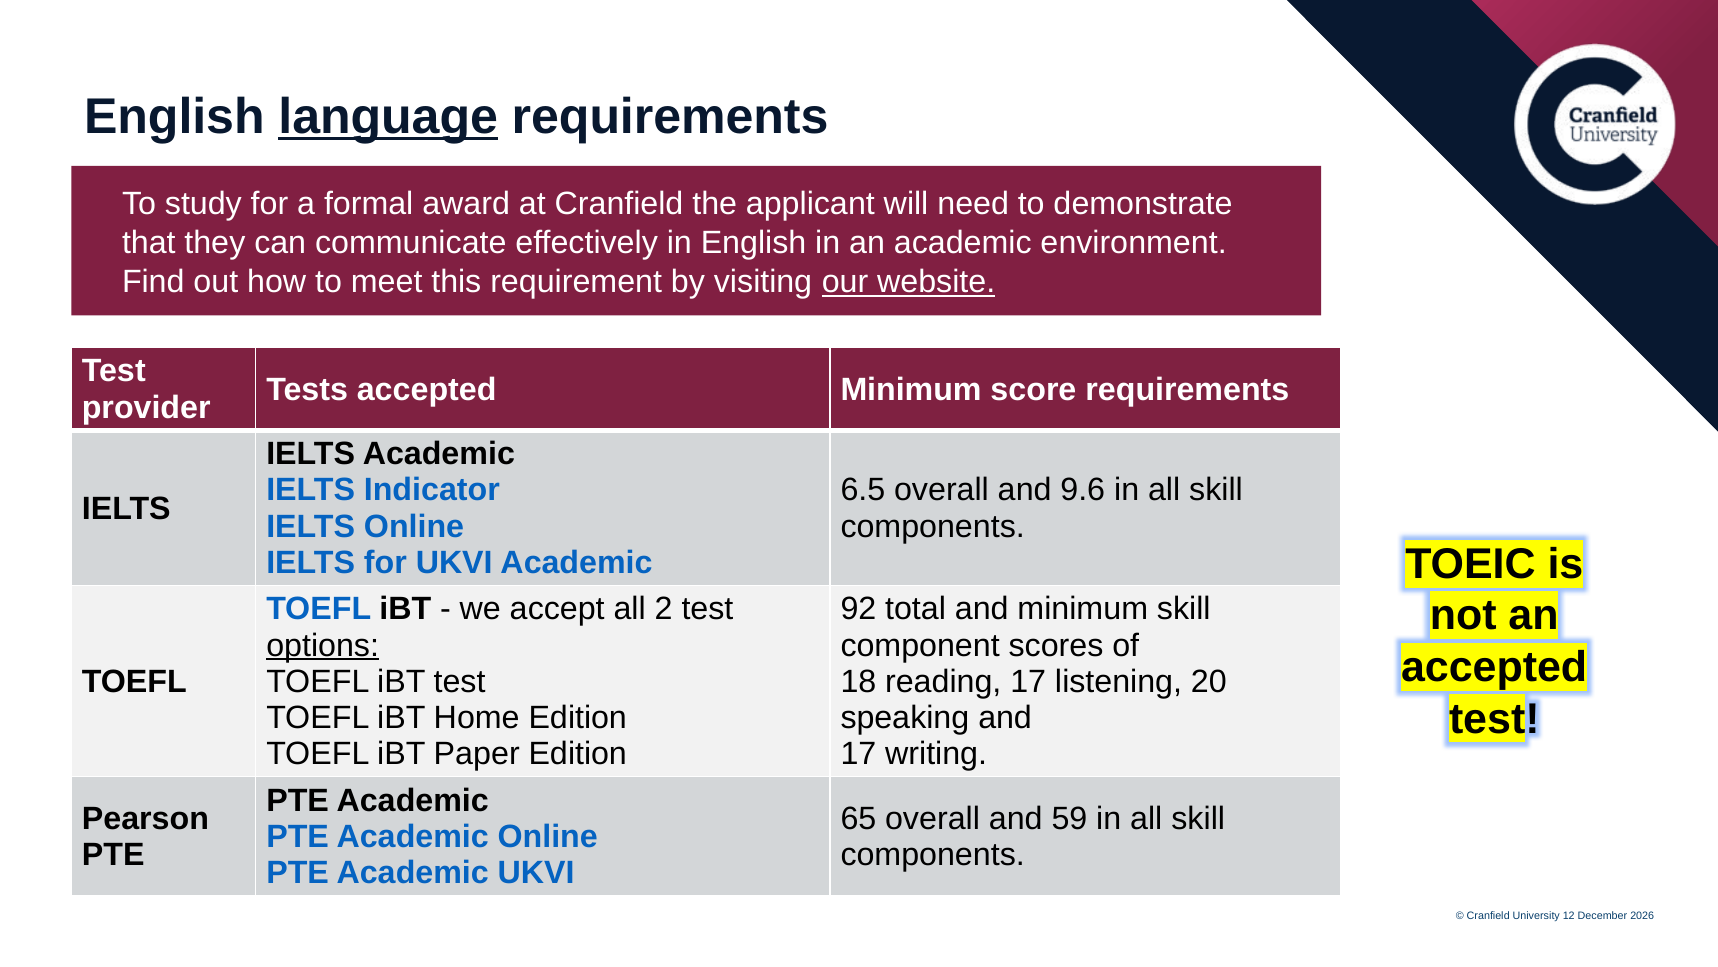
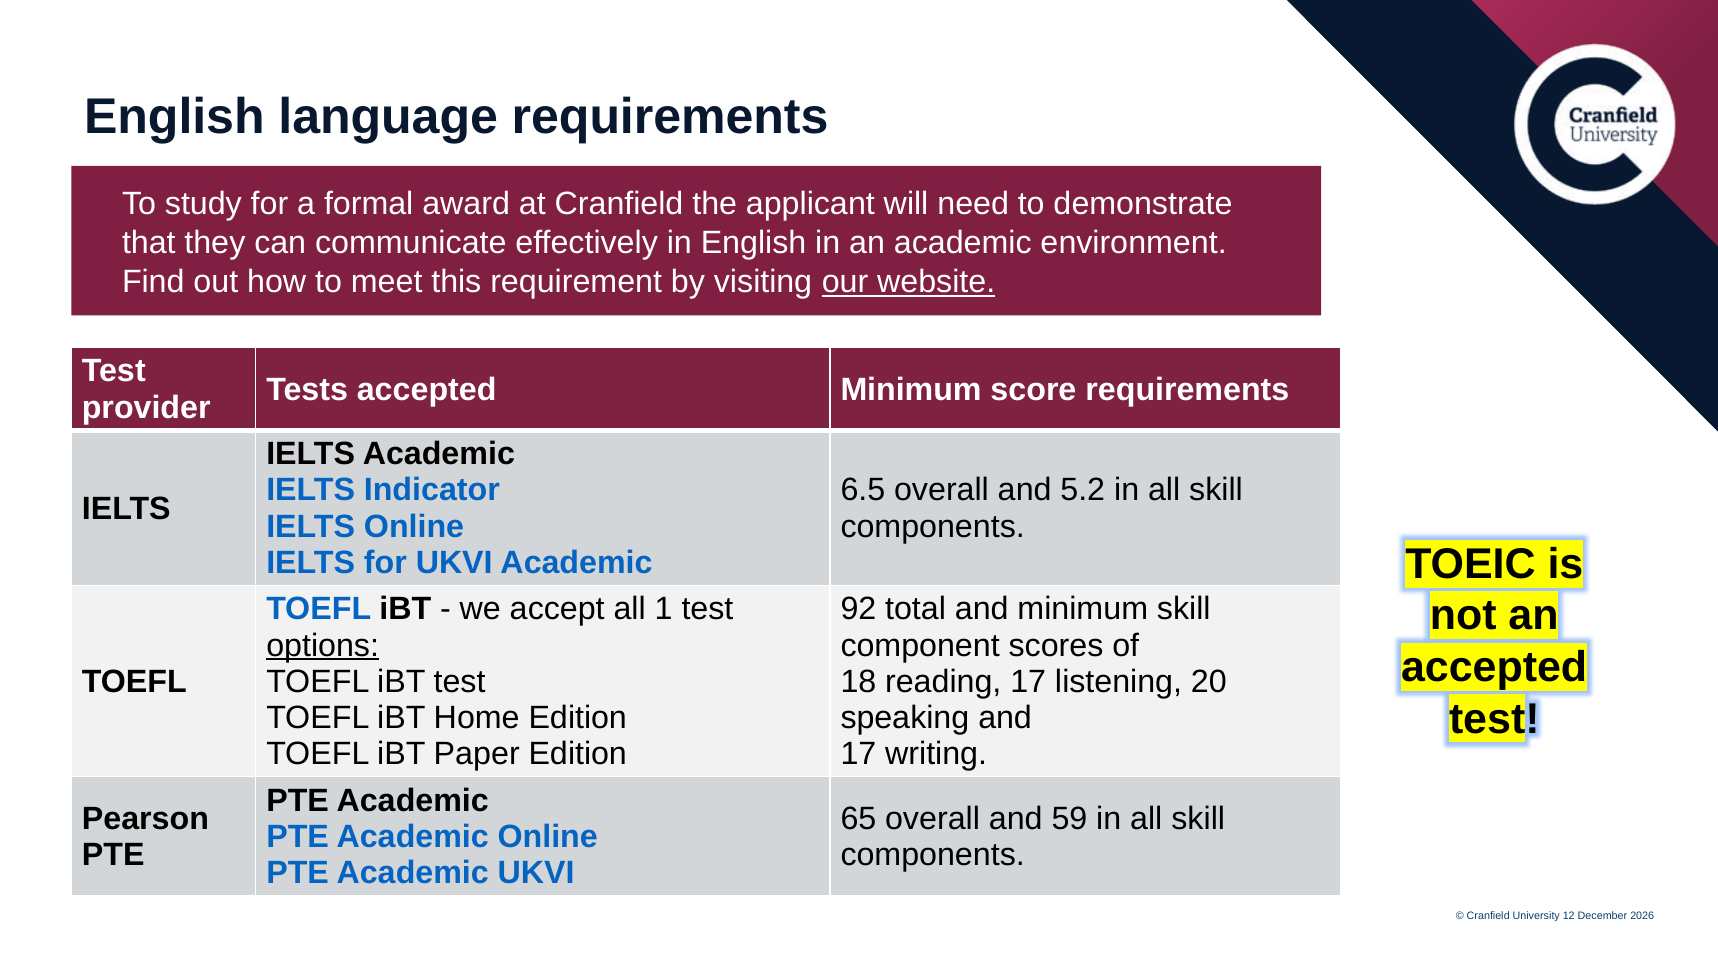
language underline: present -> none (388, 117)
9.6: 9.6 -> 5.2 (1083, 490)
2: 2 -> 1 (664, 609)
